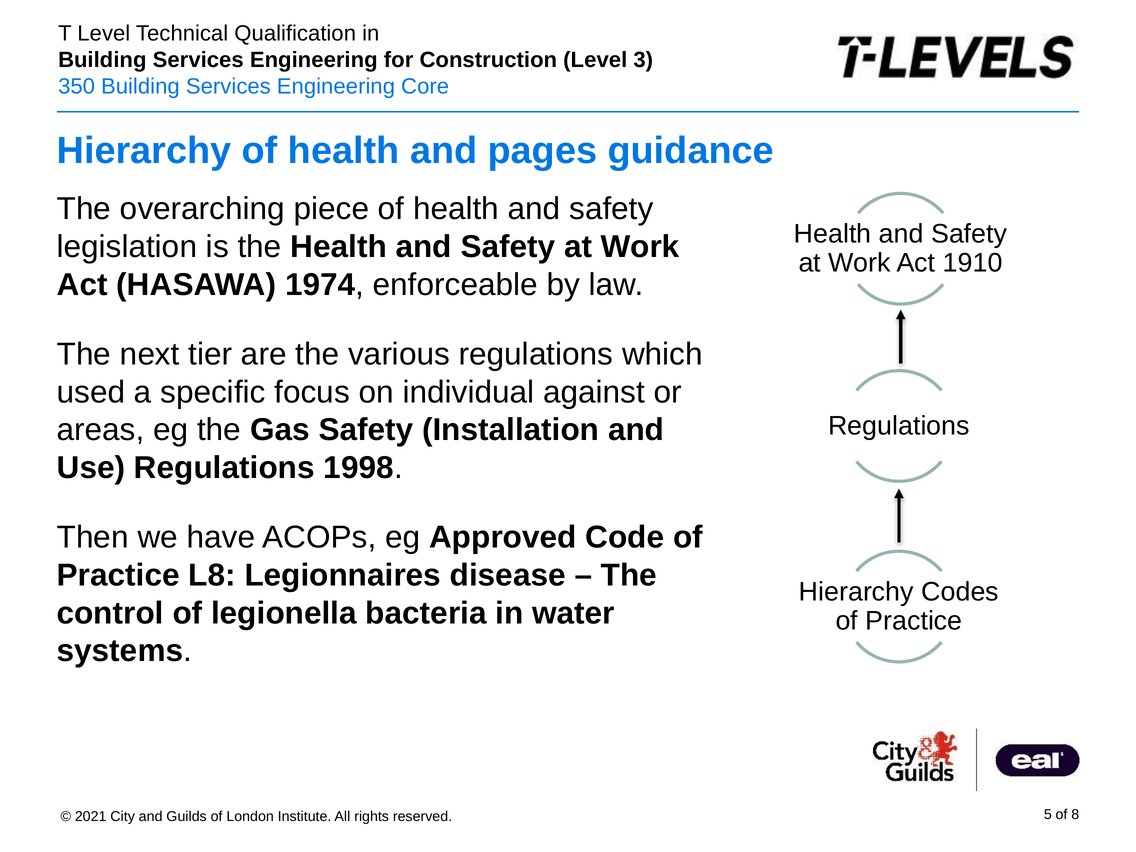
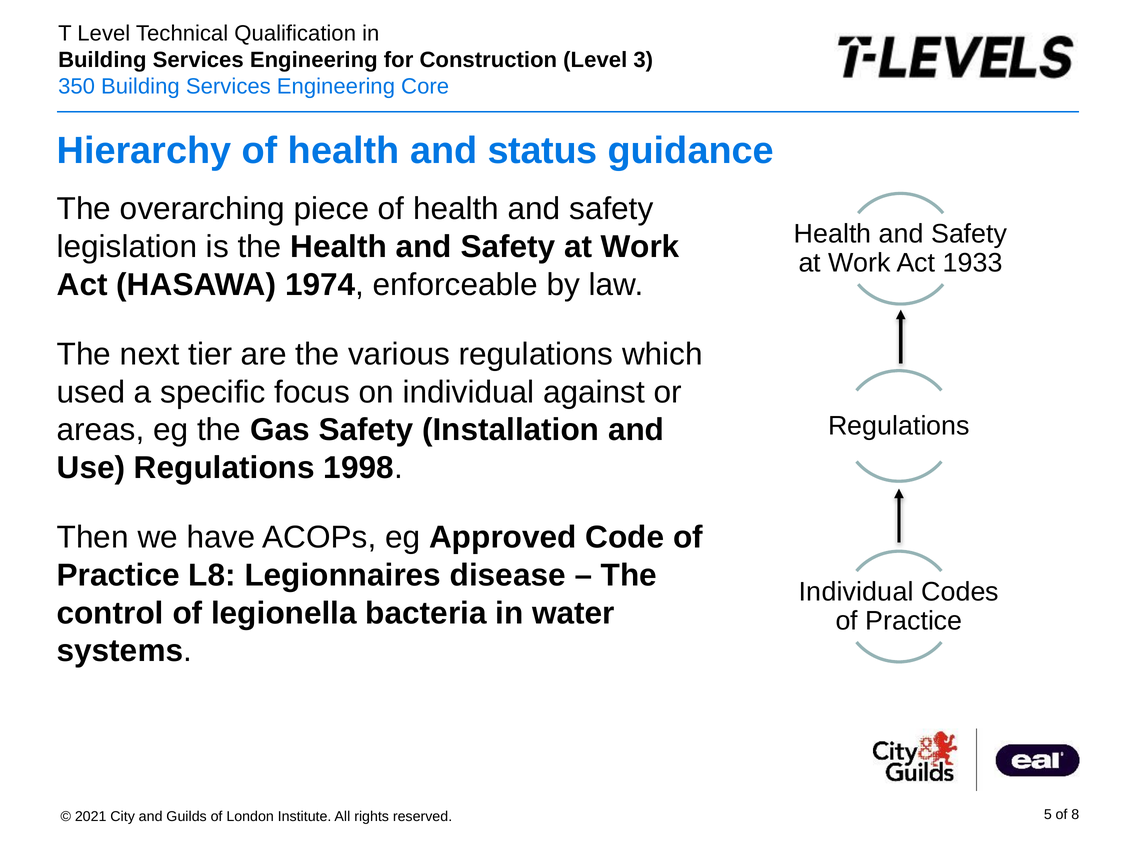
pages: pages -> status (543, 151)
1910: 1910 -> 1933 (973, 263)
Hierarchy: Hierarchy -> Individual (856, 592)
